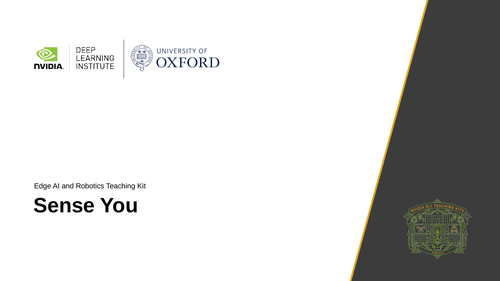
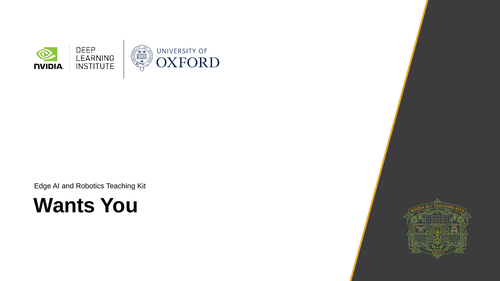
Sense: Sense -> Wants (64, 206)
